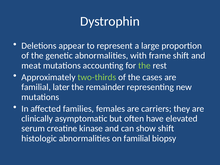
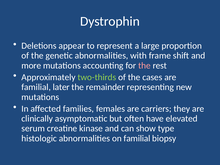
meat: meat -> more (31, 66)
the colour: light green -> pink (144, 66)
show shift: shift -> type (166, 128)
